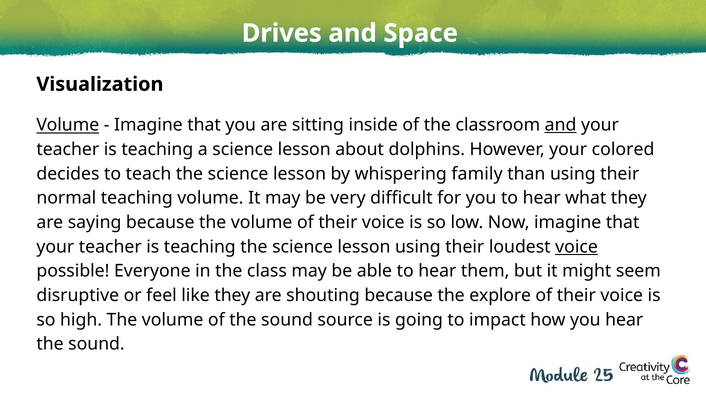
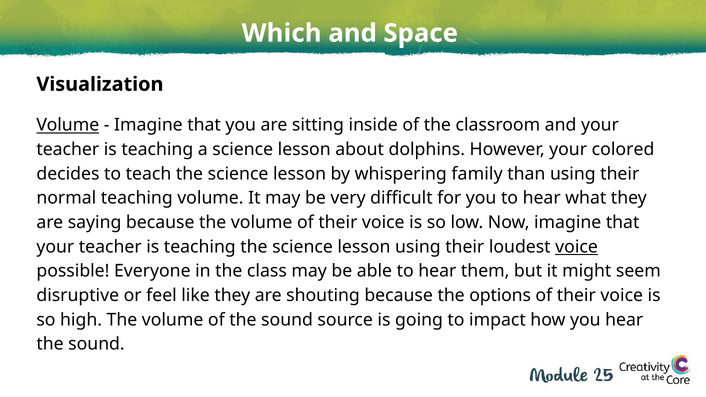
Drives: Drives -> Which (282, 33)
and underline: present -> none (561, 125)
explore: explore -> options (500, 296)
